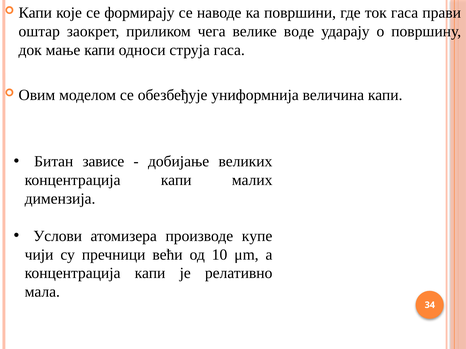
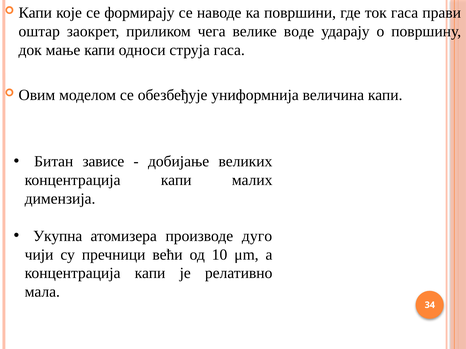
Услови: Услови -> Укупна (58, 236)
купе: купе -> дуго (257, 236)
